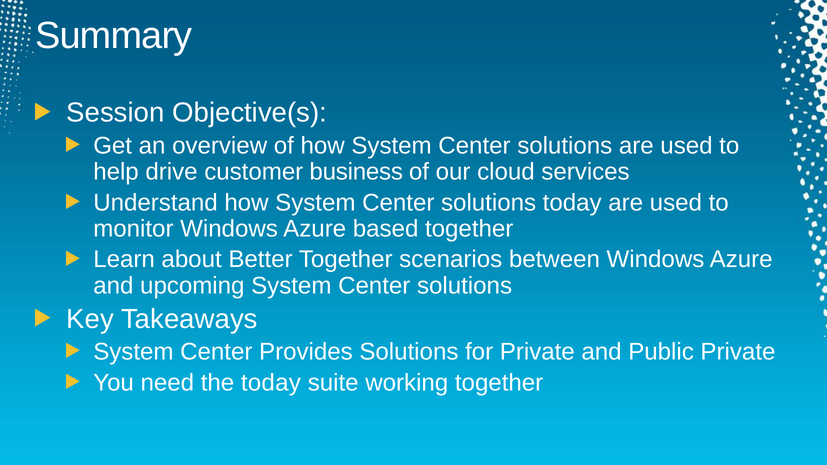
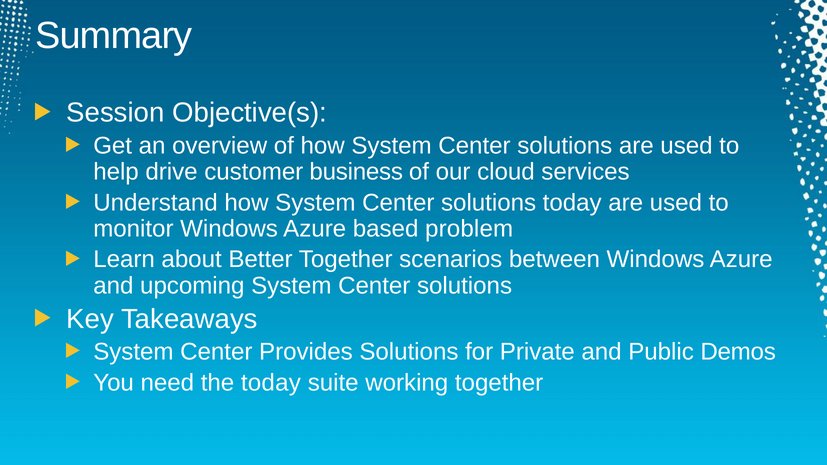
based together: together -> problem (469, 229)
Public Private: Private -> Demos (738, 352)
